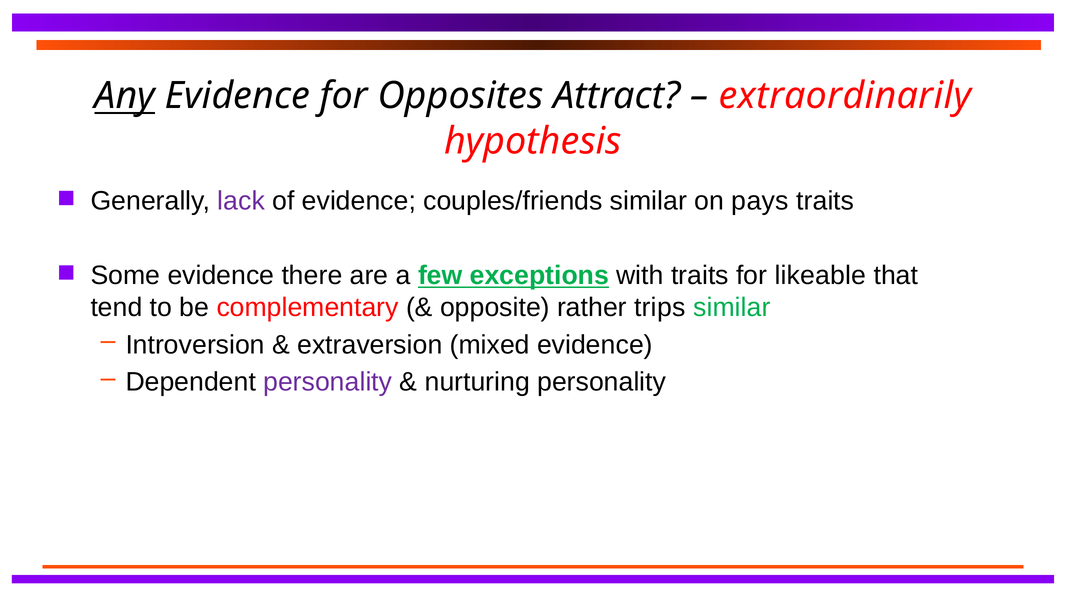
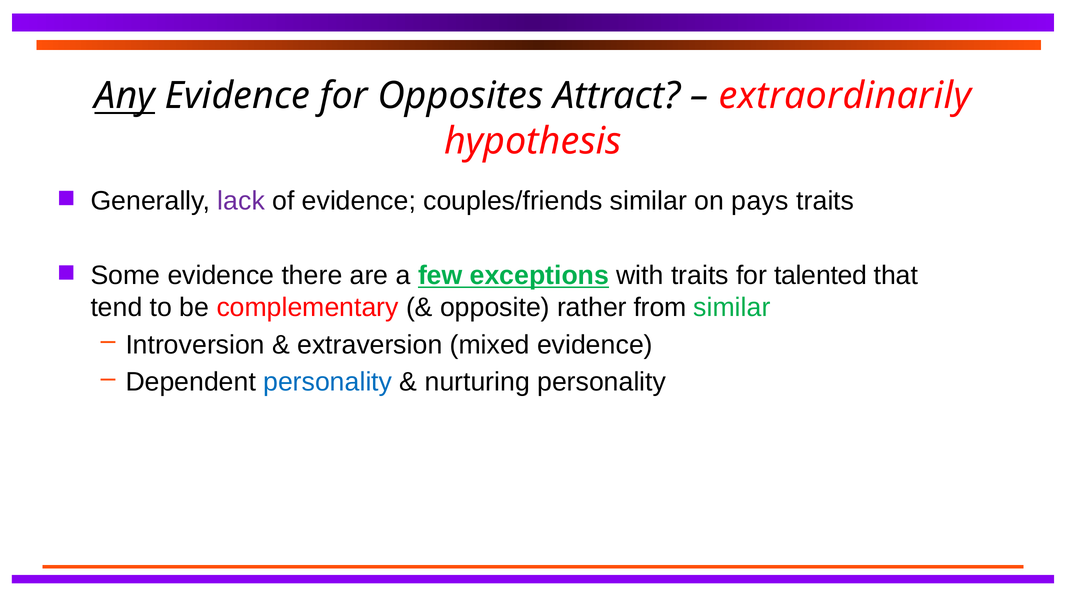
likeable: likeable -> talented (821, 275)
trips: trips -> from (660, 307)
personality colour: purple -> blue (328, 382)
